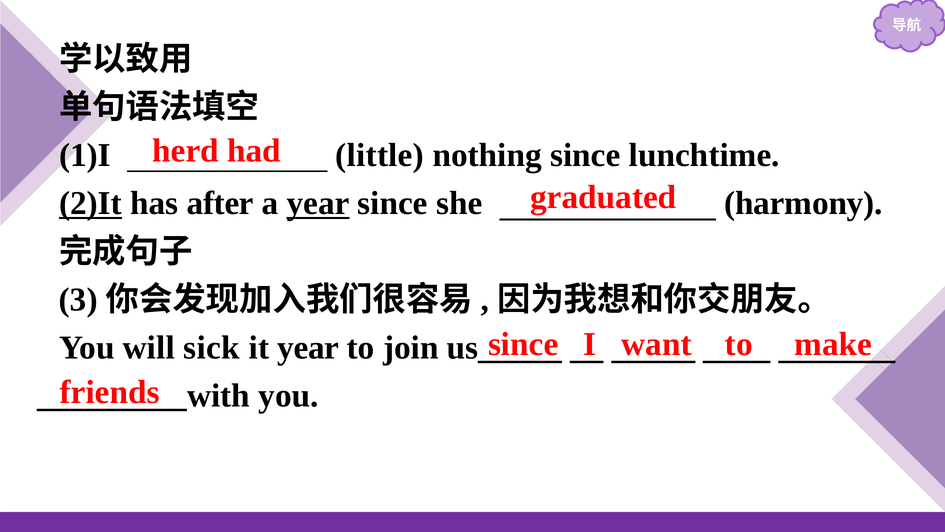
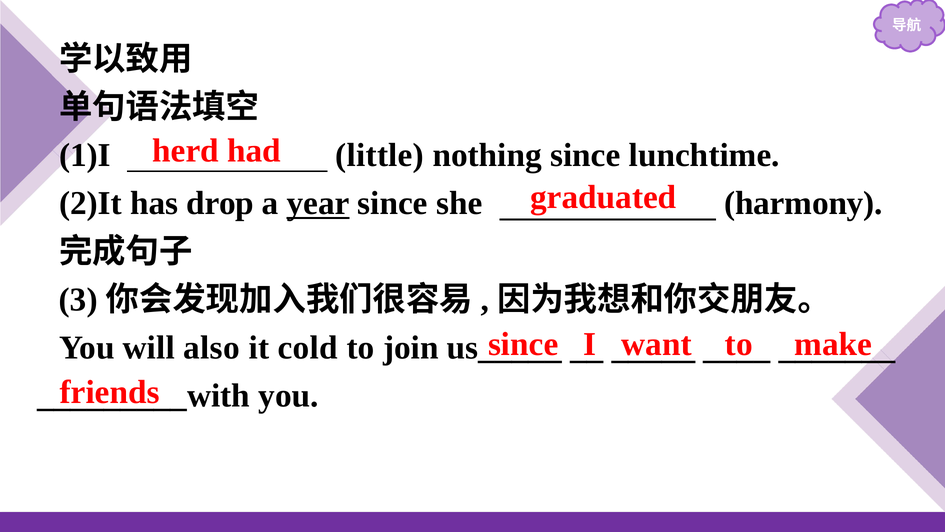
2)It underline: present -> none (90, 203)
after: after -> drop (220, 203)
sick: sick -> also (212, 347)
it year: year -> cold (308, 347)
